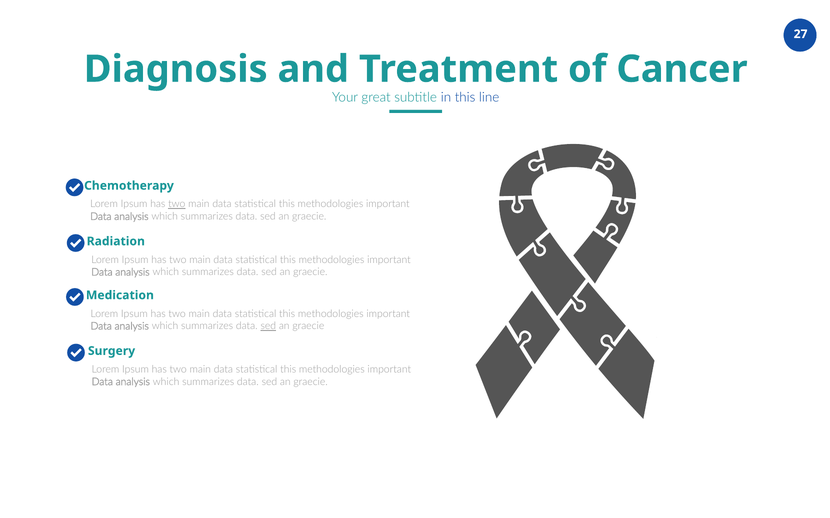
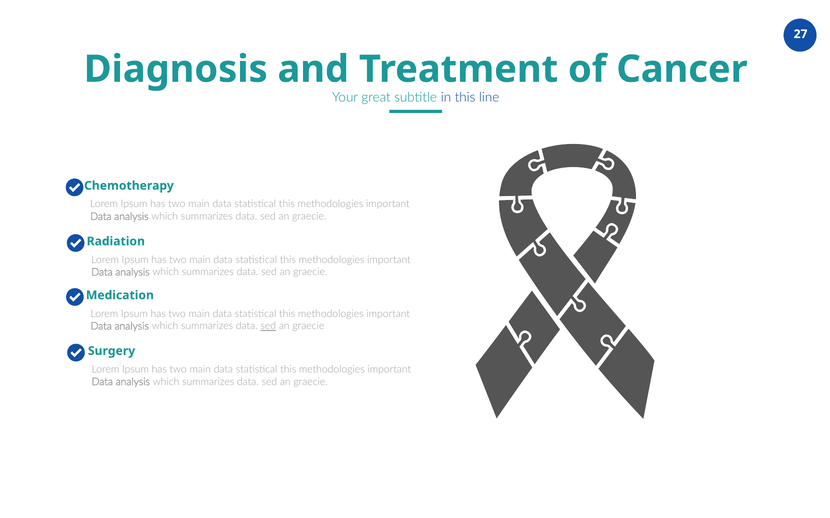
two underline: present -> none (177, 204)
